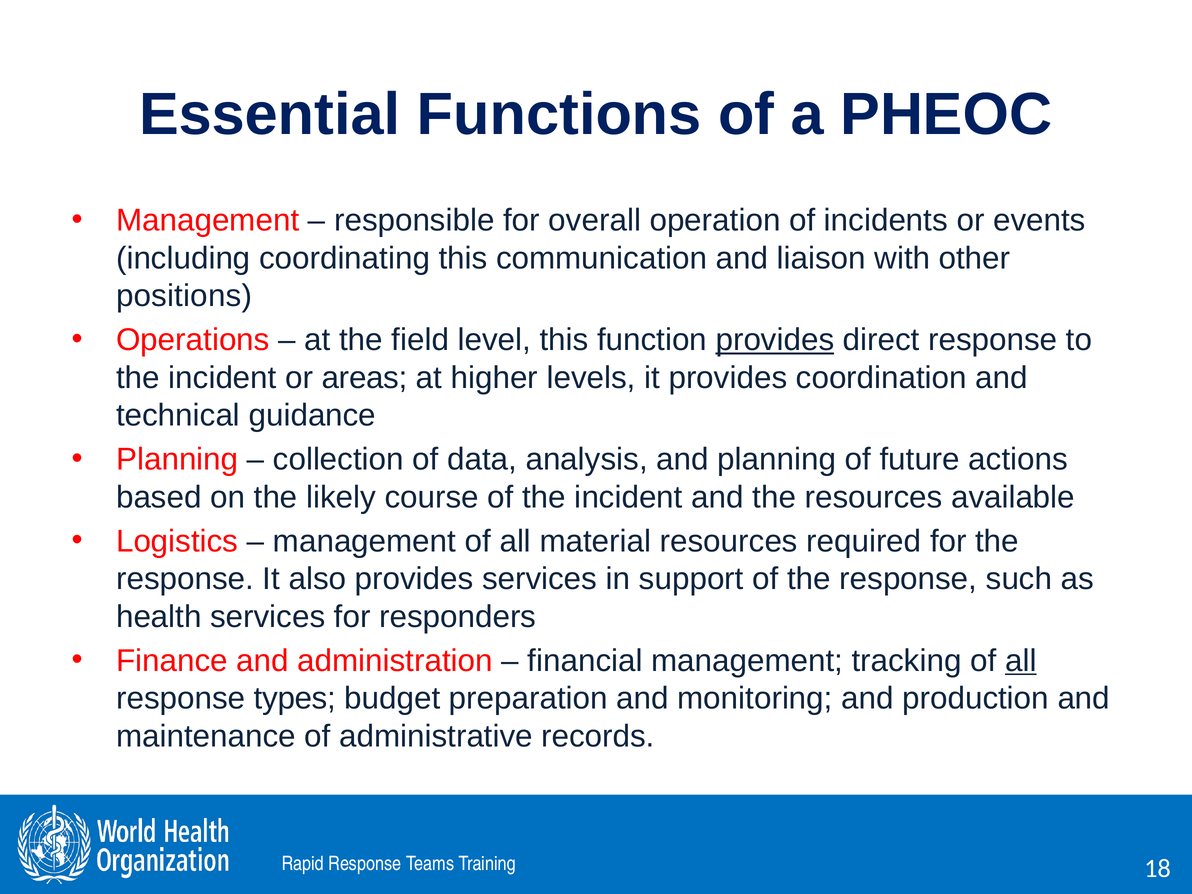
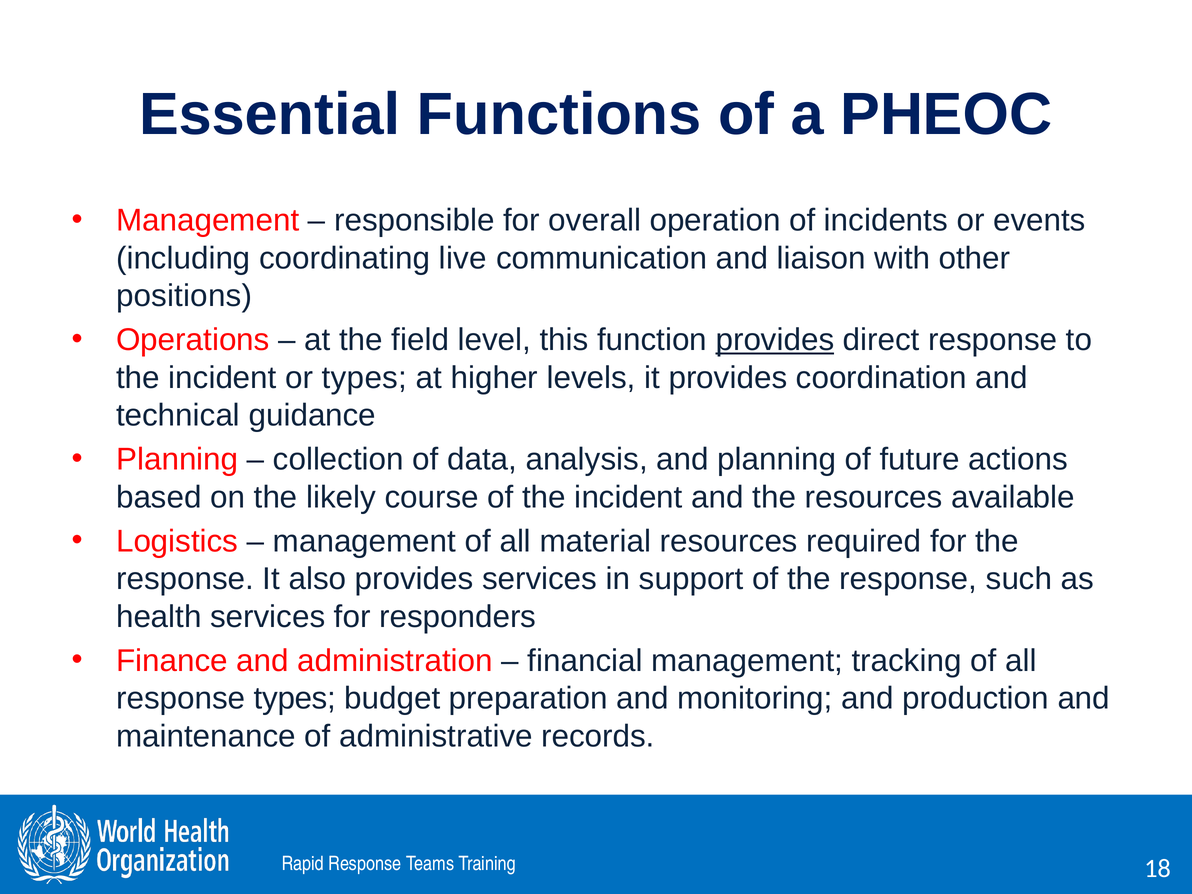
coordinating this: this -> live (463, 258)
or areas: areas -> types (364, 378)
all underline: present -> none (1021, 661)
